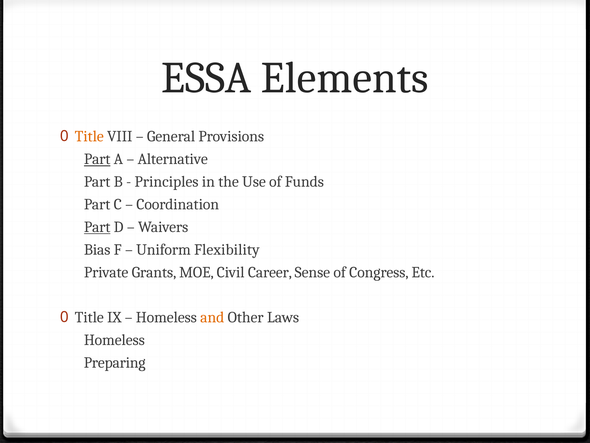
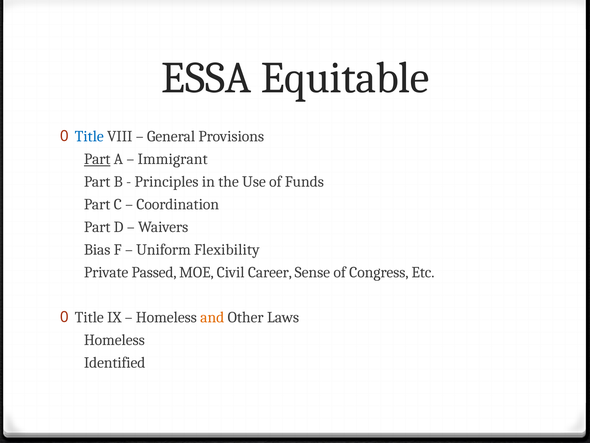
Elements: Elements -> Equitable (345, 78)
Title colour: orange -> blue (89, 136)
Alternative: Alternative -> Immigrant (173, 159)
Part underline: present -> none (97, 227)
Grants: Grants -> Passed (154, 272)
Preparing: Preparing -> Identified (115, 362)
